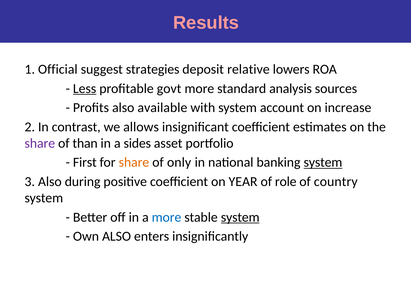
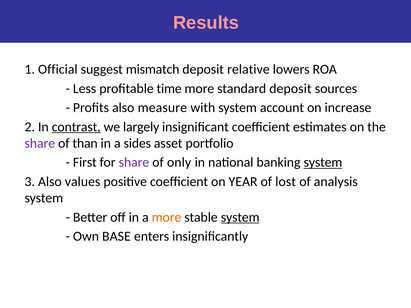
strategies: strategies -> mismatch (153, 69)
Less underline: present -> none (85, 89)
govt: govt -> time (169, 89)
standard analysis: analysis -> deposit (290, 89)
available: available -> measure (162, 108)
contrast underline: none -> present (76, 127)
allows: allows -> largely (141, 127)
share colour: orange -> purple (134, 163)
during: during -> values (83, 182)
role: role -> lost (286, 182)
country: country -> analysis (336, 182)
more colour: blue -> orange (167, 217)
Own ALSO: ALSO -> BASE (116, 237)
